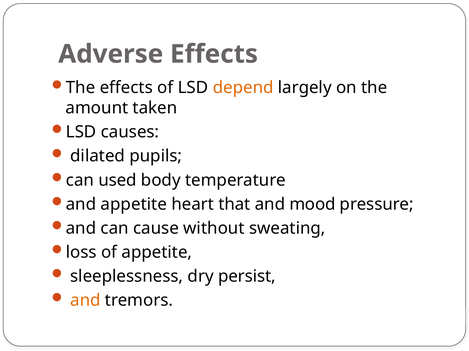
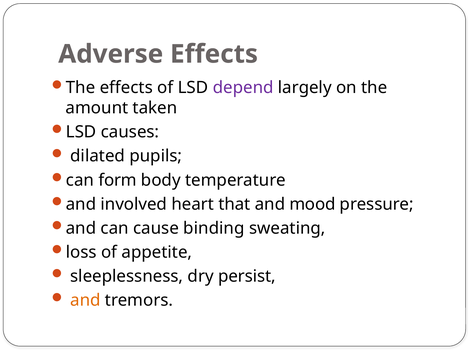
depend colour: orange -> purple (243, 88)
used: used -> form (118, 181)
and appetite: appetite -> involved (134, 205)
without: without -> binding (214, 229)
